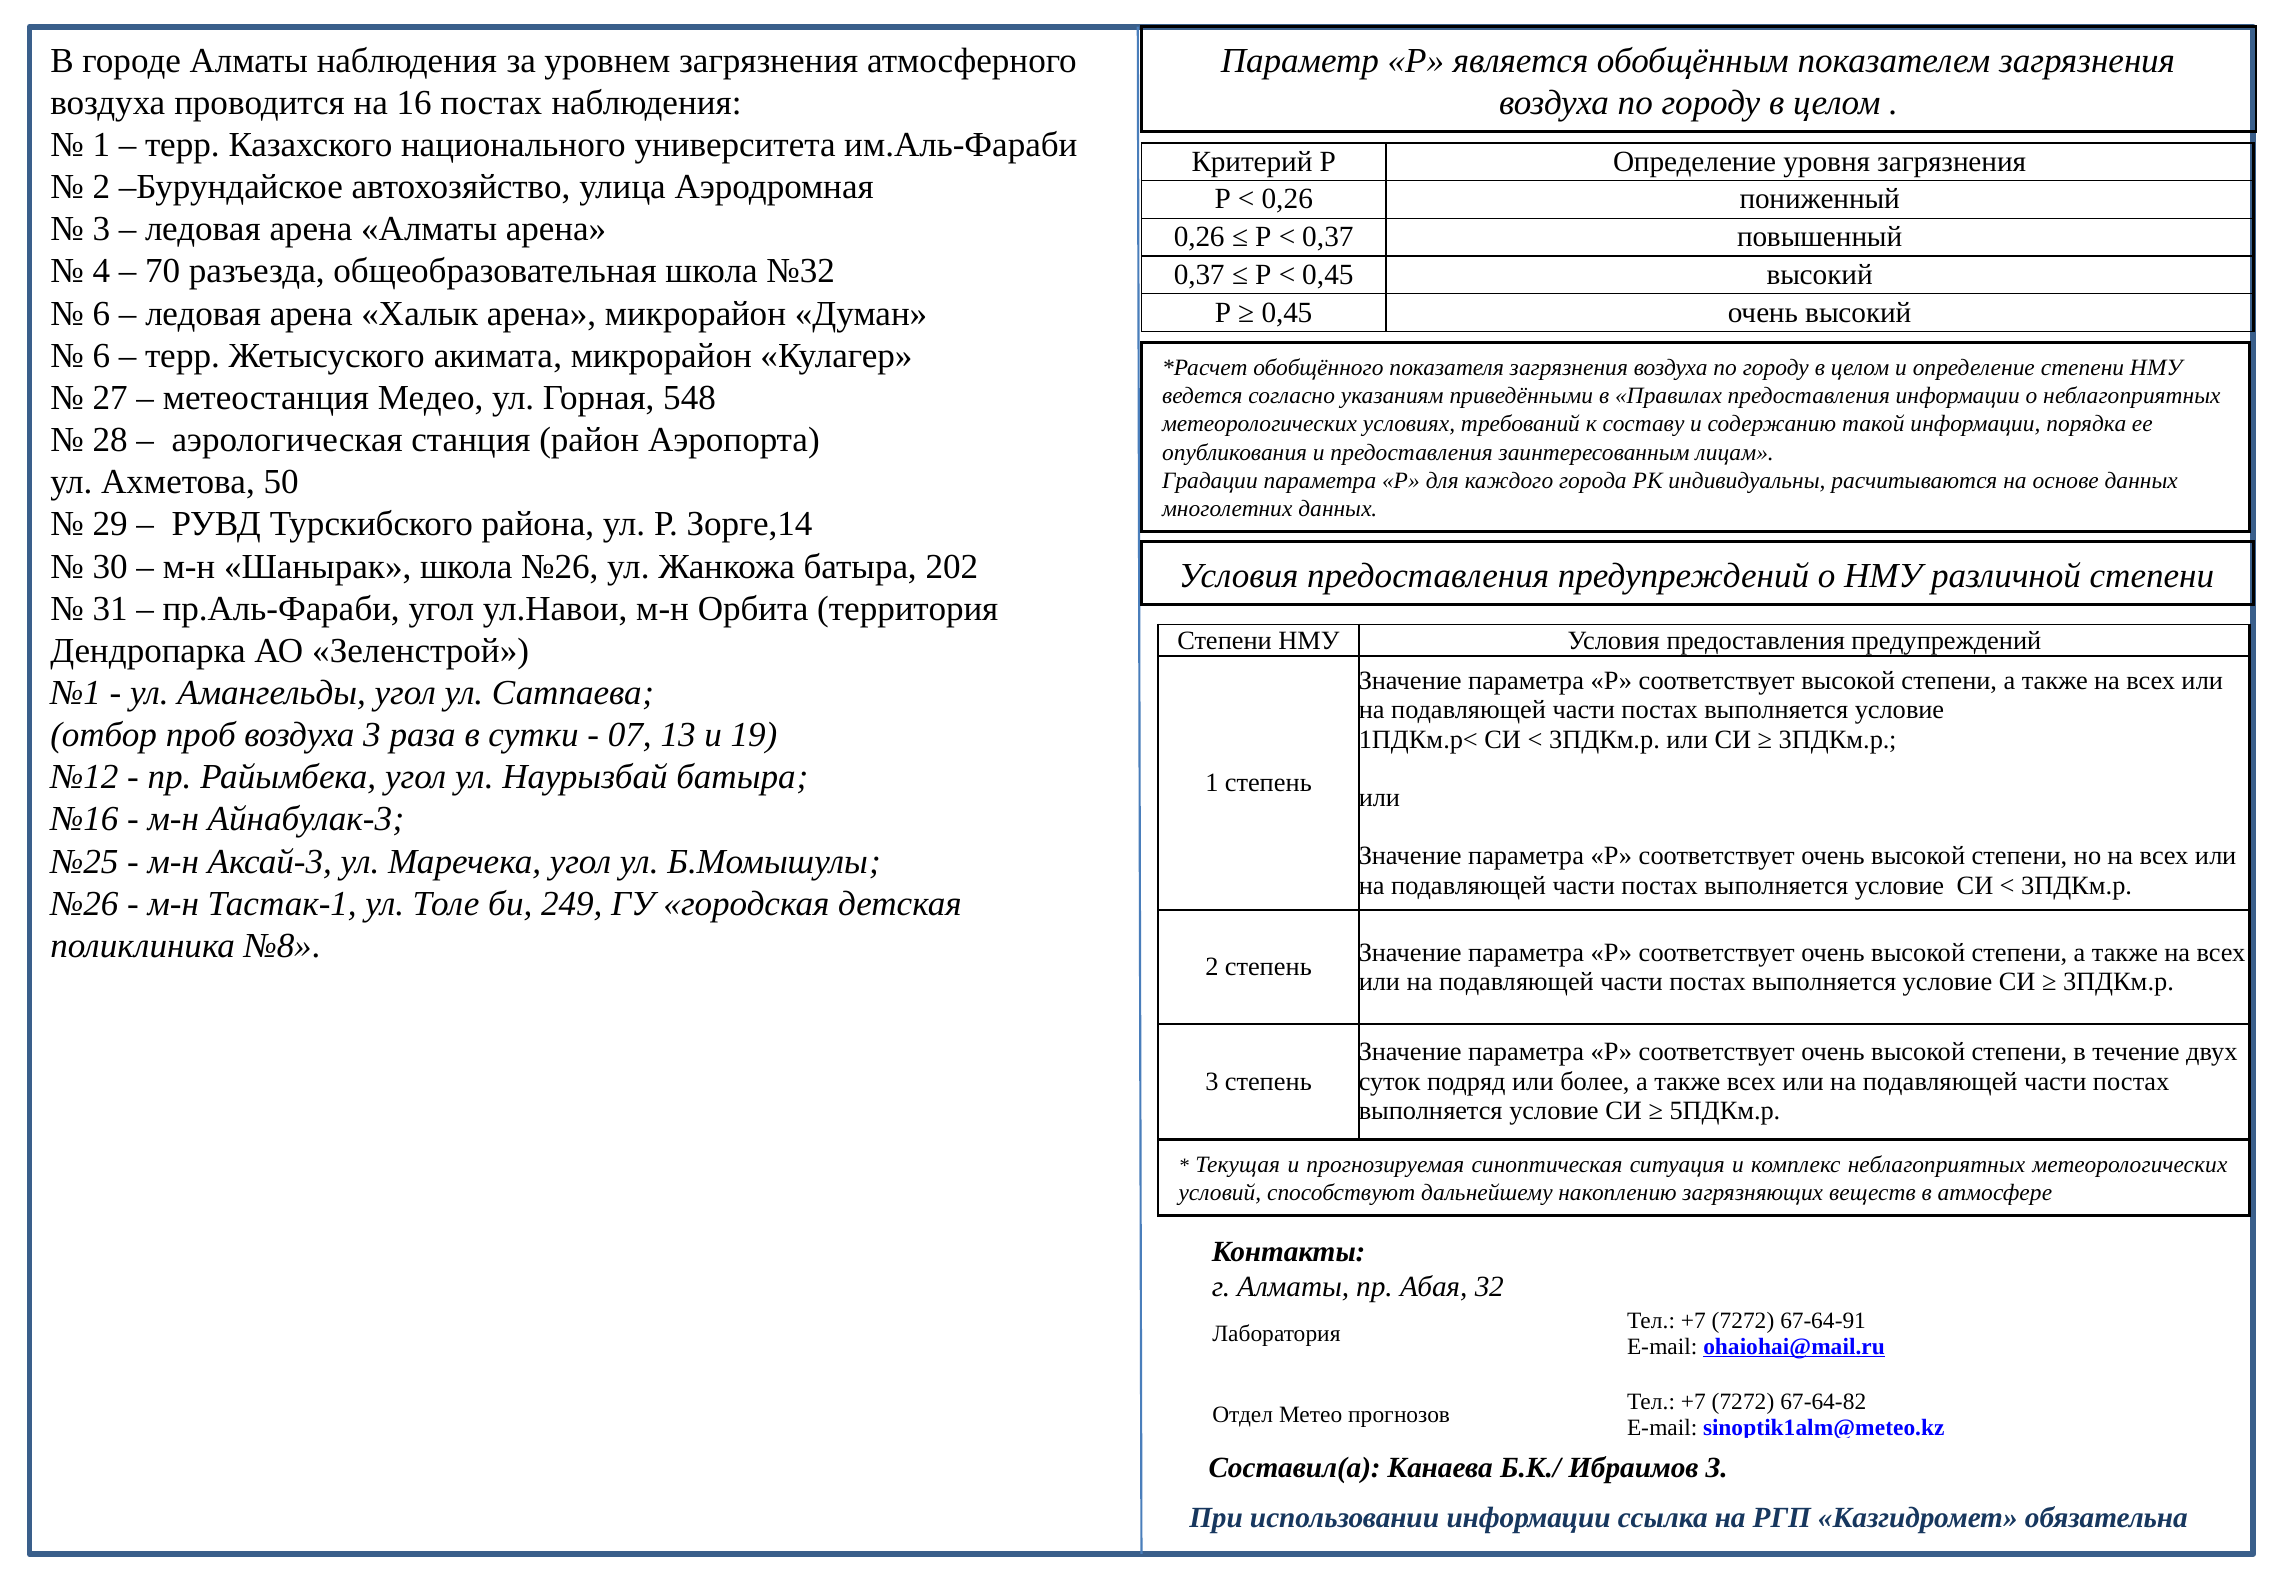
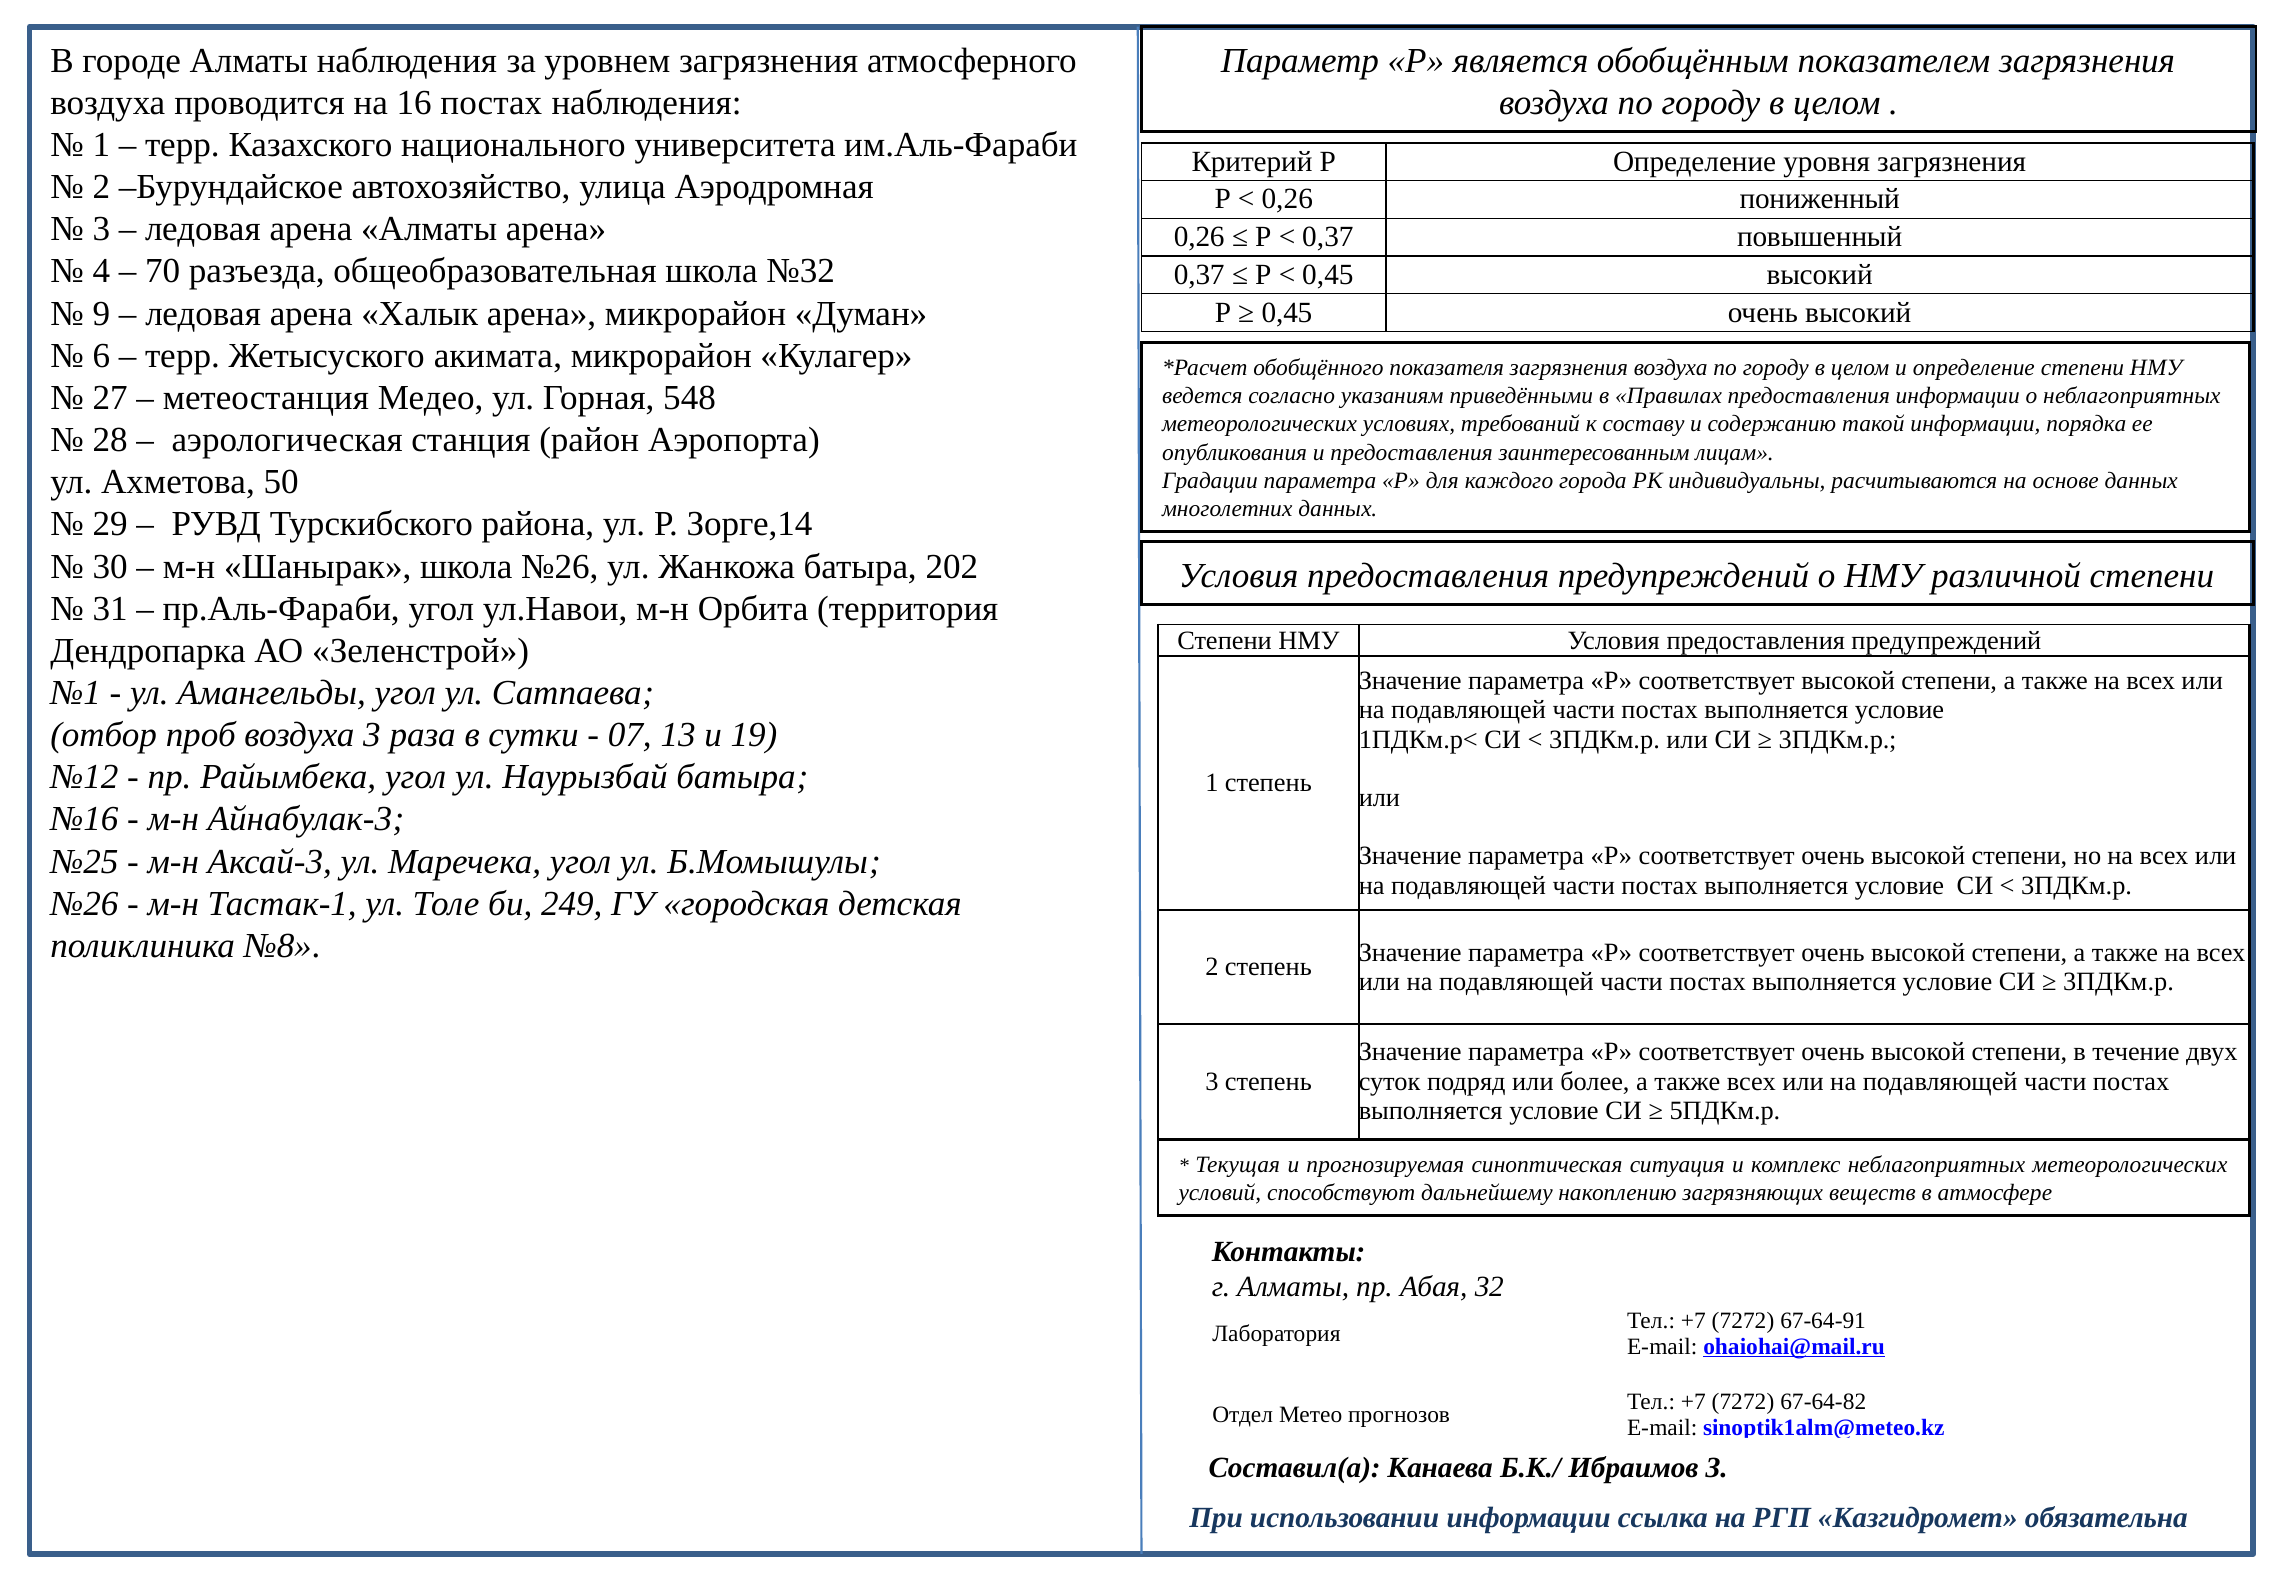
6: 6 -> 9 (101, 313)
